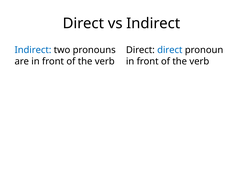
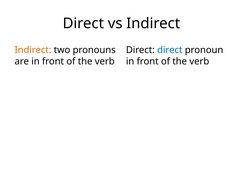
Indirect colour: blue -> orange (33, 50)
